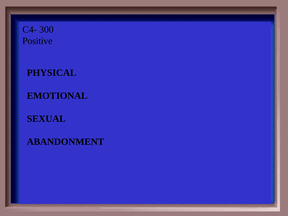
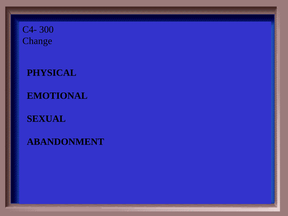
Positive: Positive -> Change (37, 41)
